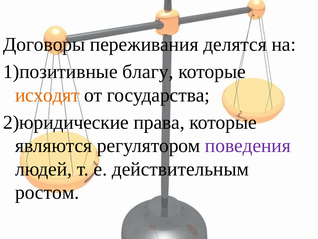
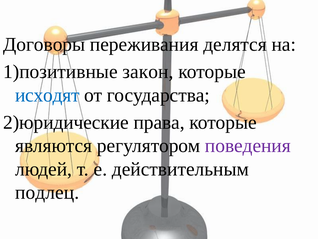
благу: благу -> закон (148, 72)
исходят colour: orange -> blue (47, 95)
ростом: ростом -> подлец (47, 192)
